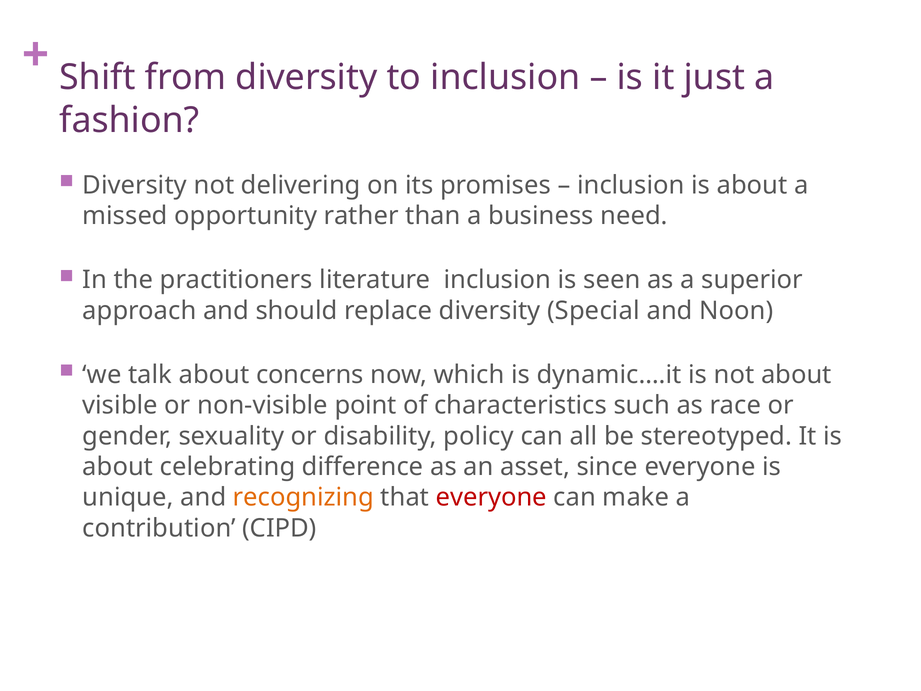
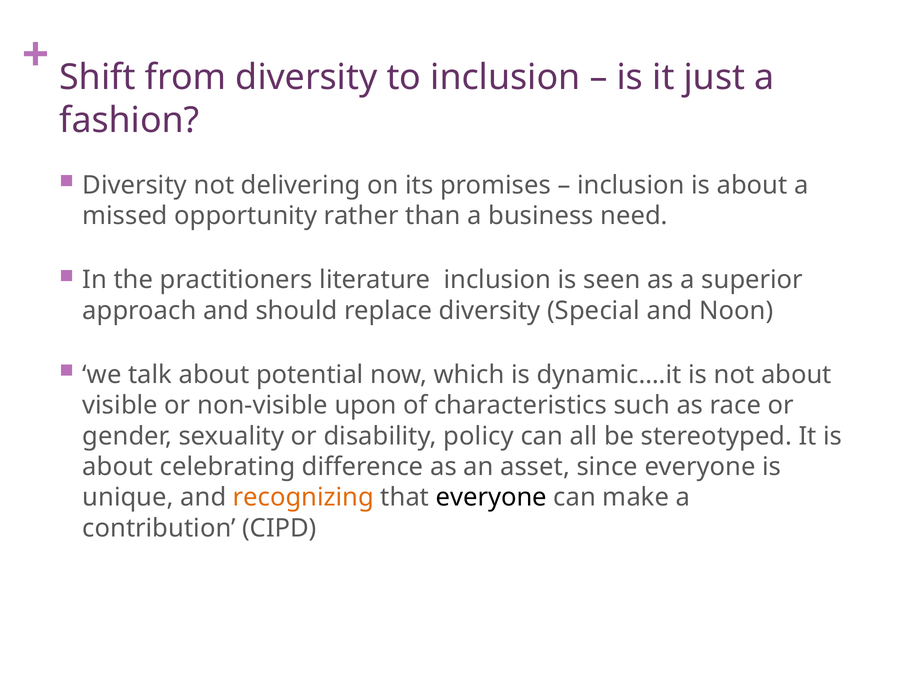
concerns: concerns -> potential (310, 374)
point: point -> upon (366, 405)
everyone colour: red -> black (491, 497)
